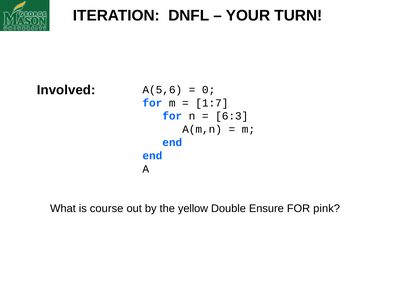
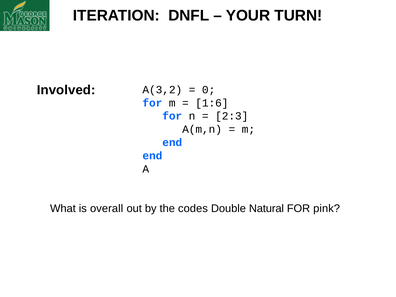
A(5,6: A(5,6 -> A(3,2 (162, 90)
1:7: 1:7 -> 1:6 (212, 103)
6:3: 6:3 -> 2:3 (232, 116)
course: course -> overall (107, 209)
yellow: yellow -> codes (193, 209)
Ensure: Ensure -> Natural (266, 209)
